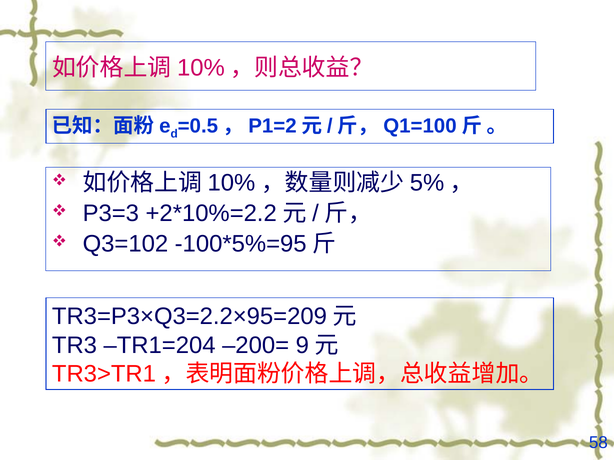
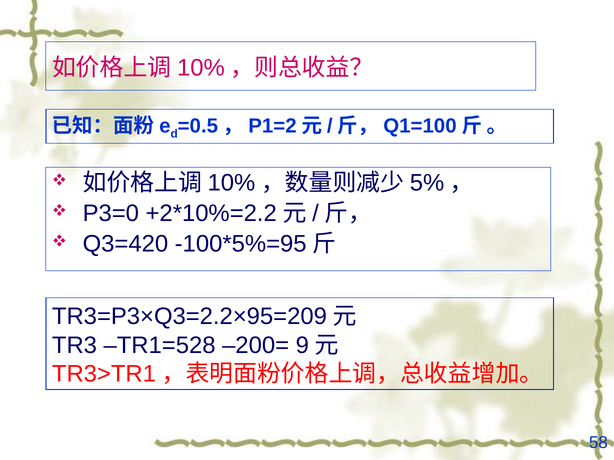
P3=3: P3=3 -> P3=0 (111, 214)
Q3=102: Q3=102 -> Q3=420 (125, 244)
TR1=204: TR1=204 -> TR1=528 (160, 346)
